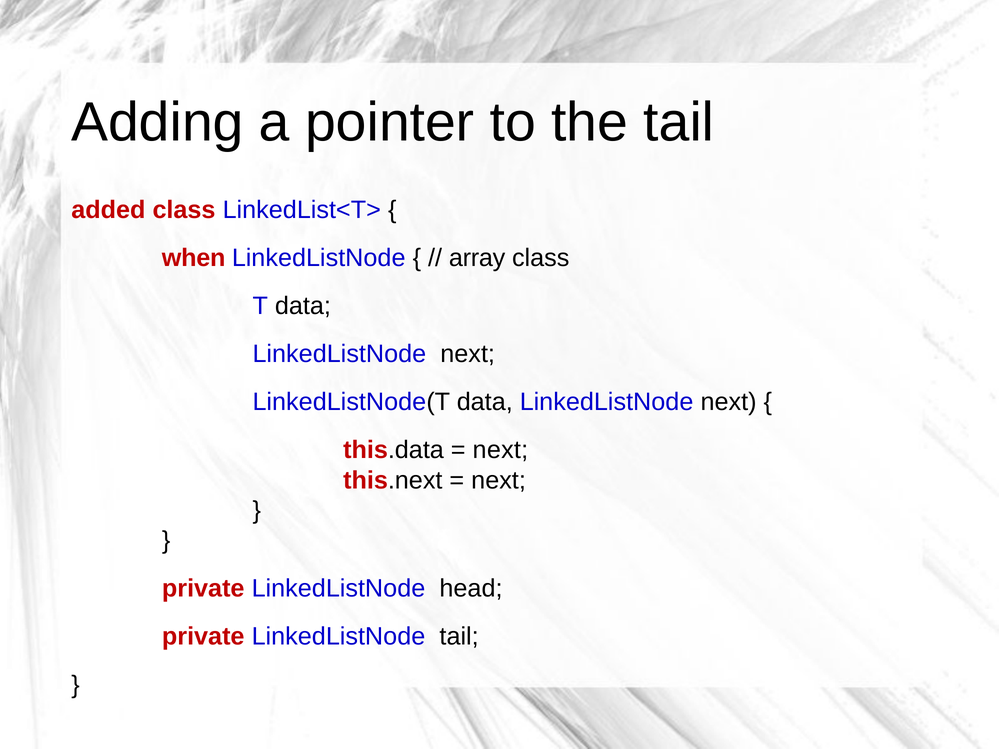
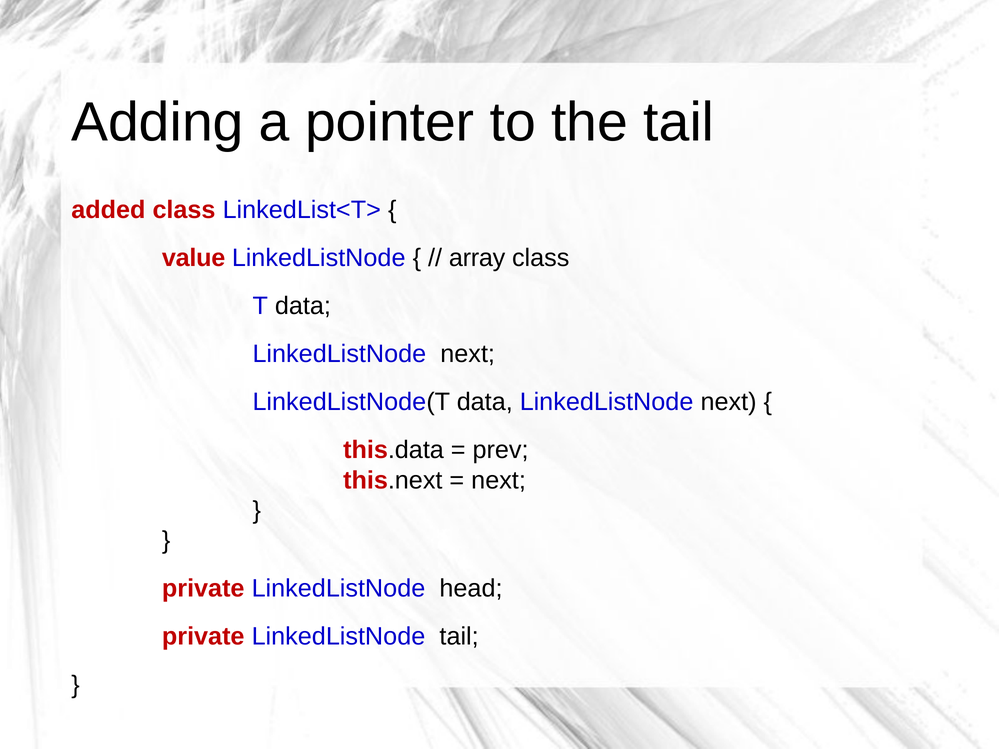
when: when -> value (194, 258)
next: next -> prev (501, 450)
